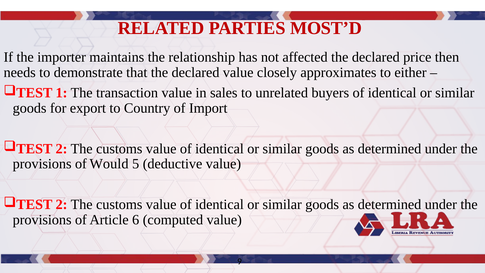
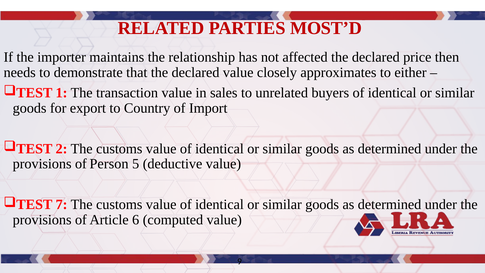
Would: Would -> Person (109, 164)
2: 2 -> 7 (62, 204)
